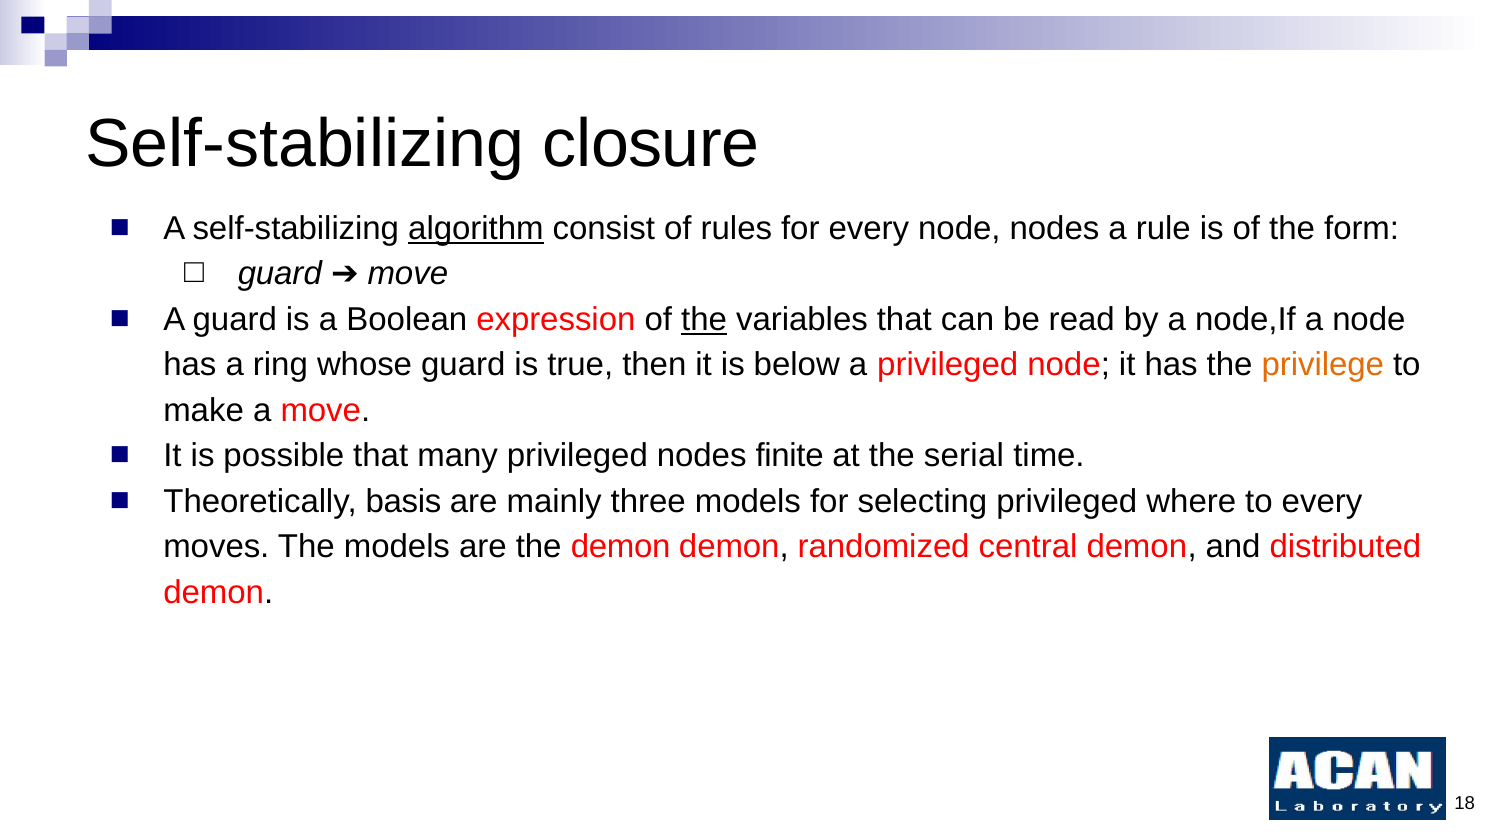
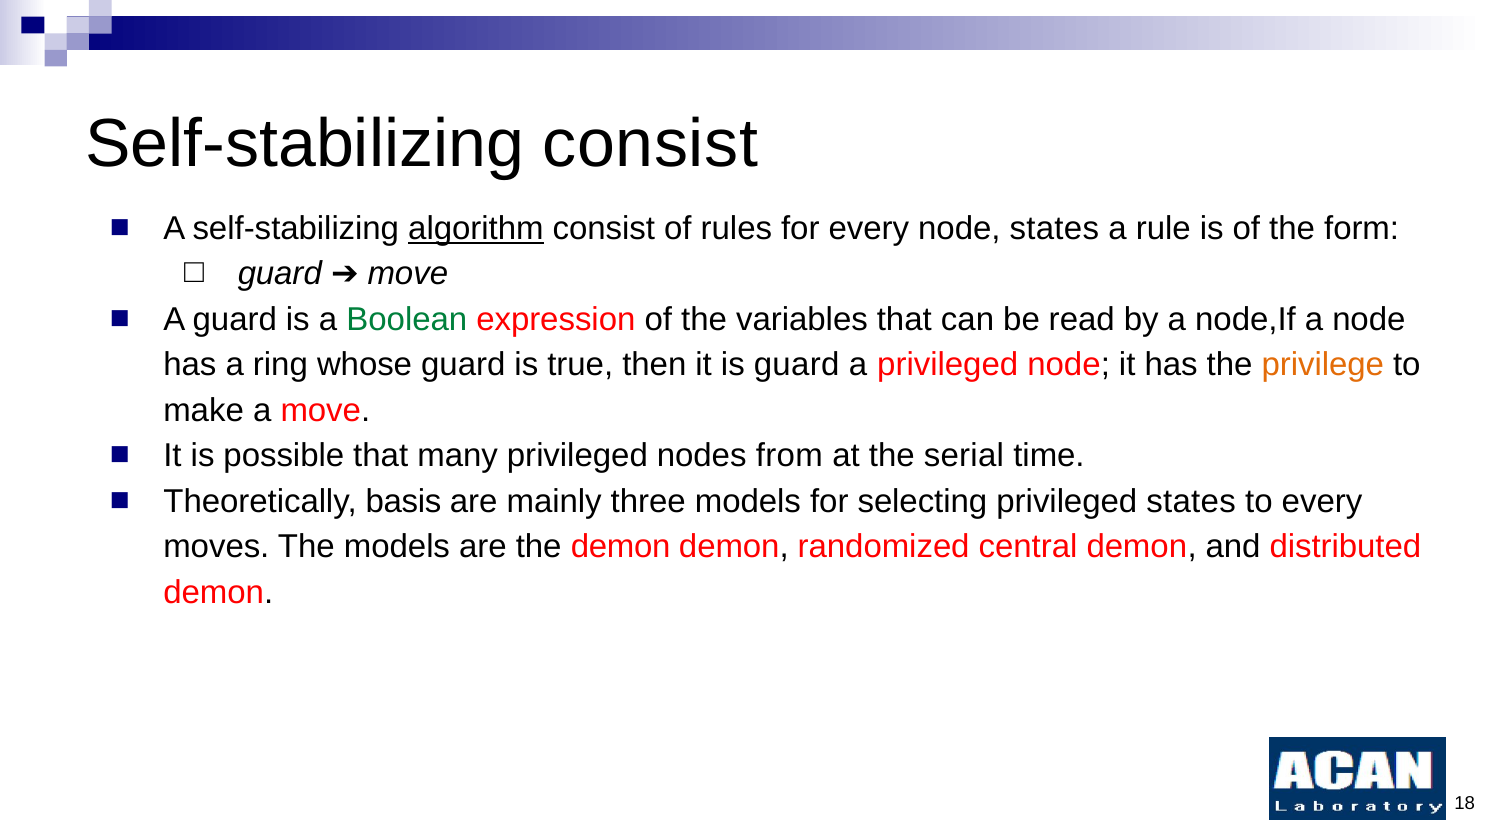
Self-stabilizing closure: closure -> consist (650, 144)
node nodes: nodes -> states (1054, 228)
Boolean colour: black -> green (407, 319)
the underline: present -> none (704, 319)
is below: below -> guard (797, 365)
finite: finite -> from (789, 456)
privileged where: where -> states (1191, 501)
